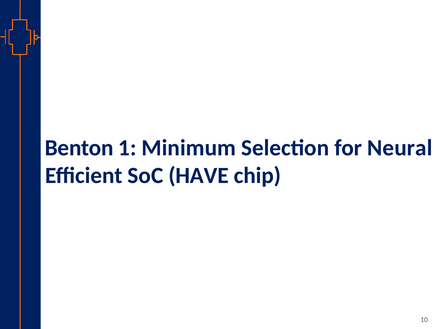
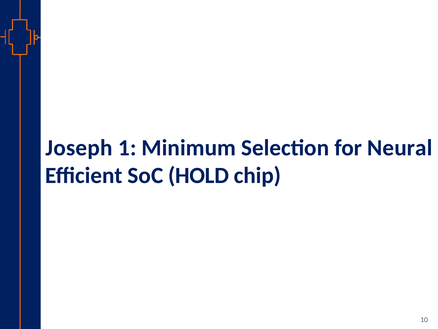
Benton: Benton -> Joseph (79, 148)
HAVE: HAVE -> HOLD (199, 175)
